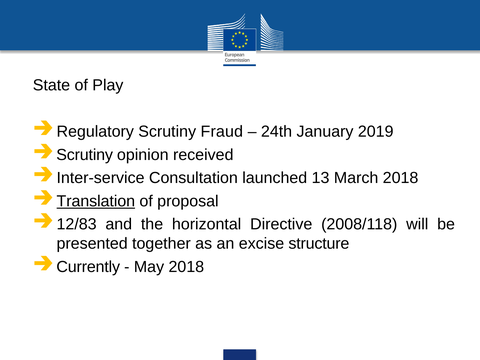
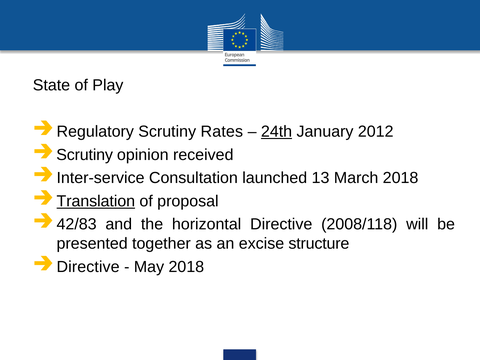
Fraud: Fraud -> Rates (222, 132)
24th underline: none -> present (277, 132)
2019: 2019 -> 2012 (376, 132)
12/83: 12/83 -> 42/83 (77, 224)
Currently: Currently -> Directive (88, 267)
